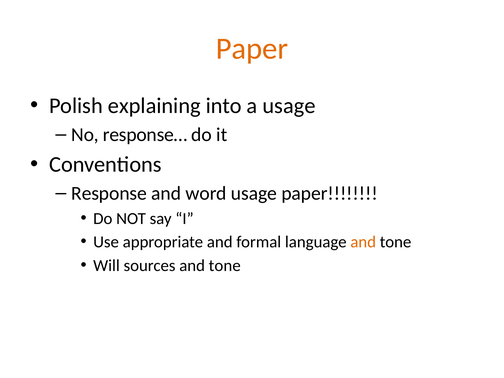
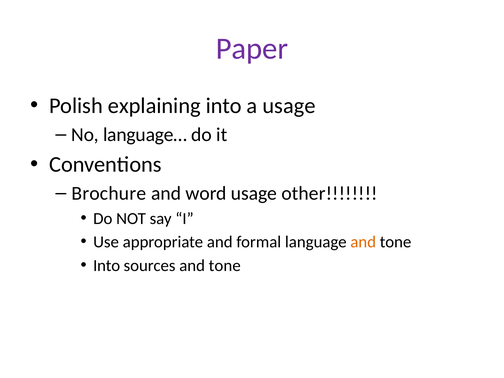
Paper colour: orange -> purple (252, 49)
response…: response… -> language… (145, 135)
Response: Response -> Brochure (109, 194)
usage paper: paper -> other (329, 194)
Will: Will -> Into (107, 266)
